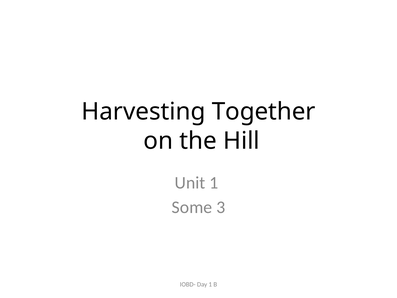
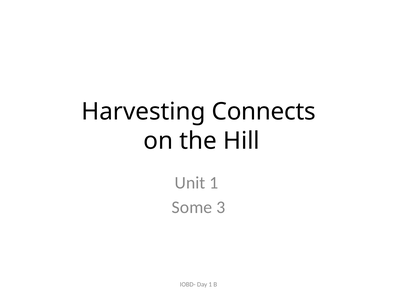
Together: Together -> Connects (264, 112)
